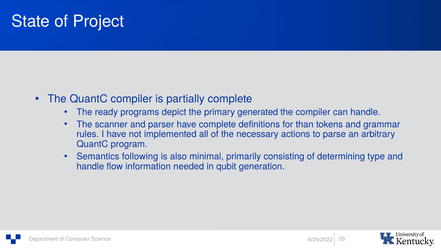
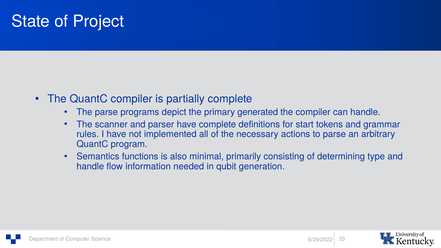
The ready: ready -> parse (106, 112)
than: than -> start (305, 124)
following: following -> functions (140, 156)
